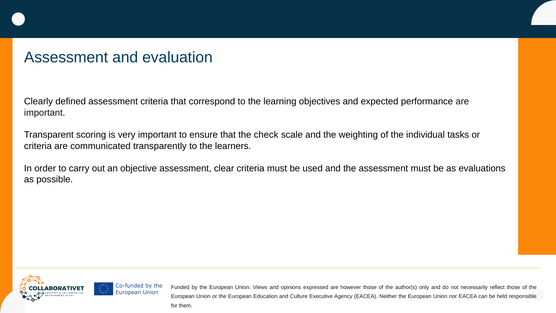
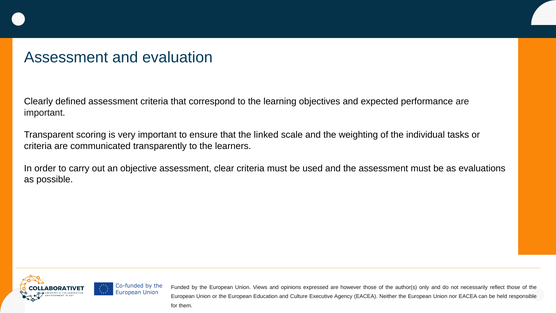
check: check -> linked (266, 135)
